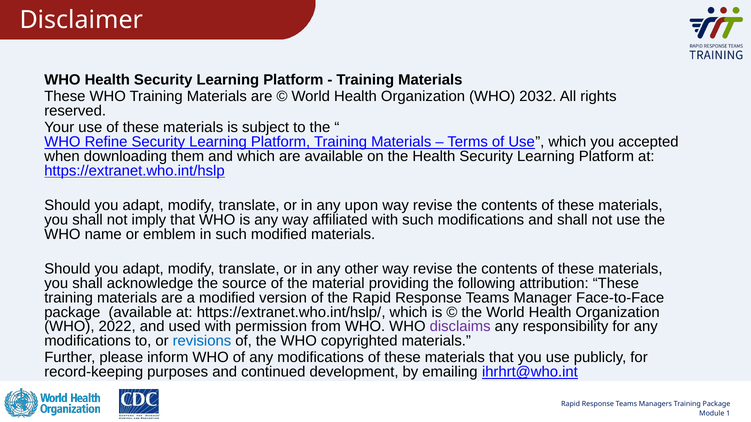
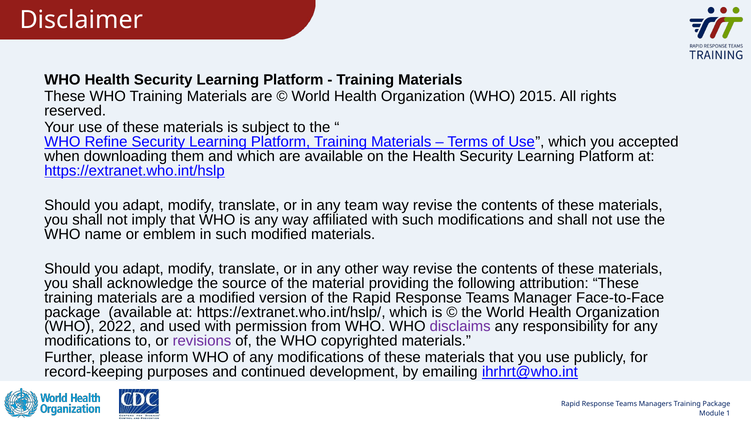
2032: 2032 -> 2015 (538, 97)
upon: upon -> team (361, 206)
revisions colour: blue -> purple (202, 341)
